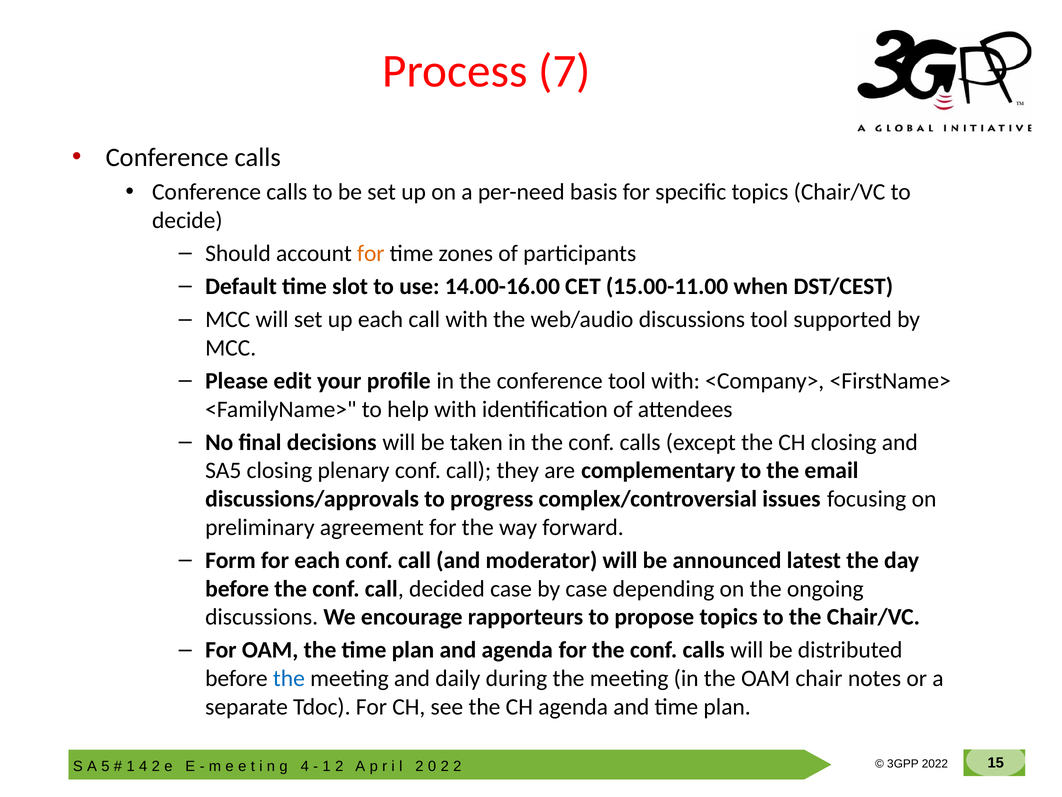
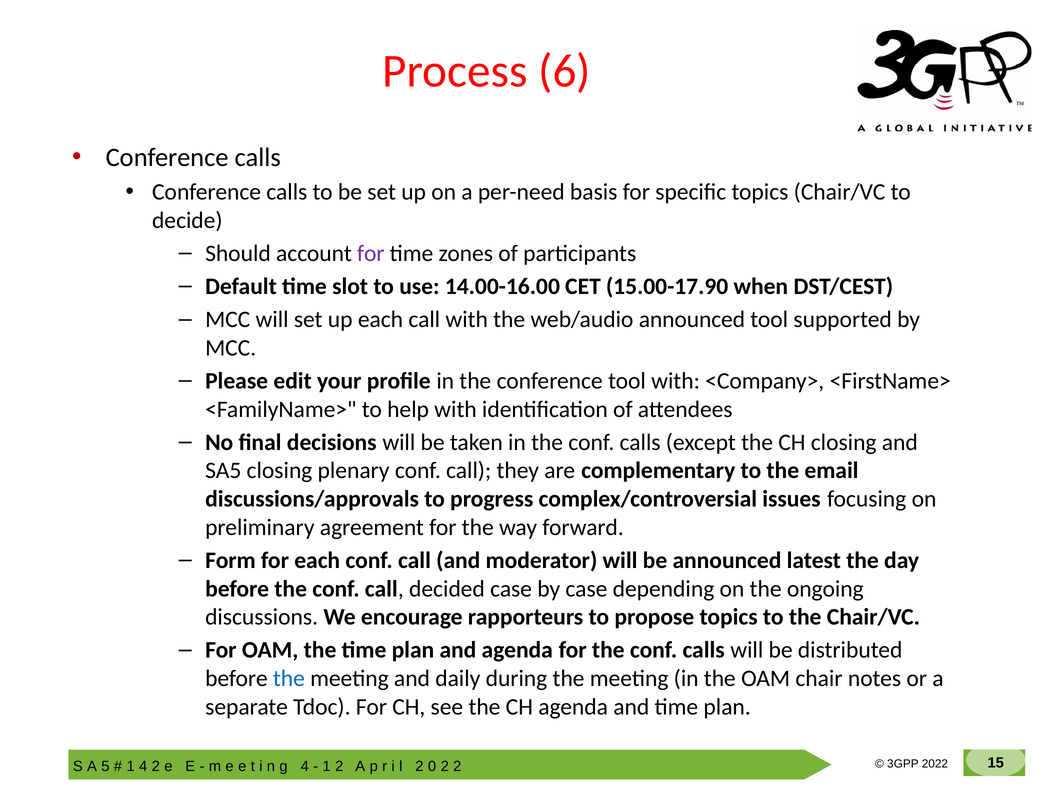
7: 7 -> 6 (564, 71)
for colour: orange -> purple (371, 253)
15.00-11.00: 15.00-11.00 -> 15.00-17.90 (667, 286)
web/audio discussions: discussions -> announced (692, 319)
